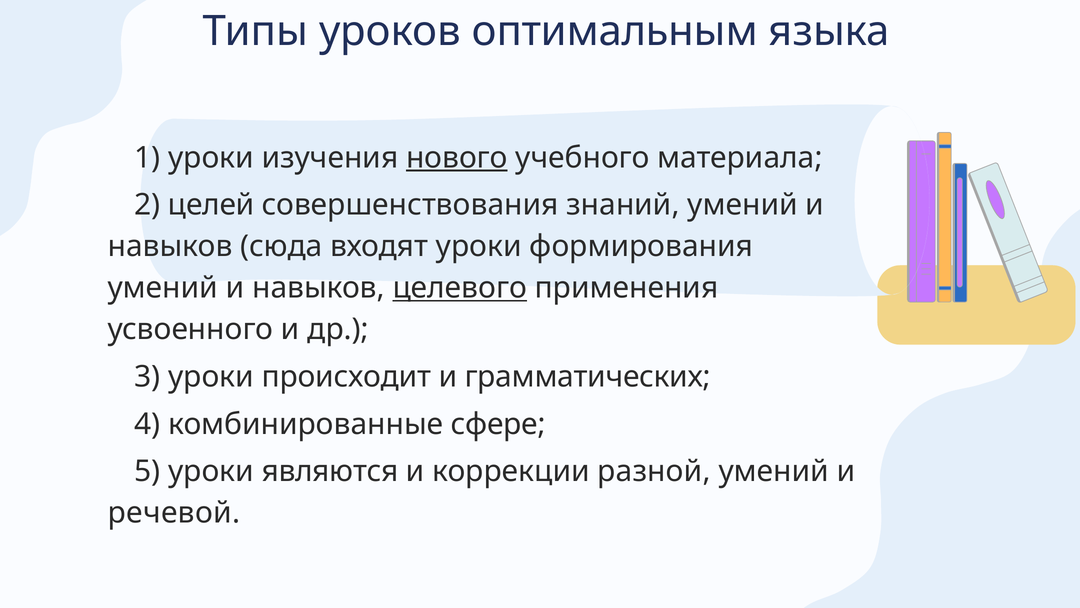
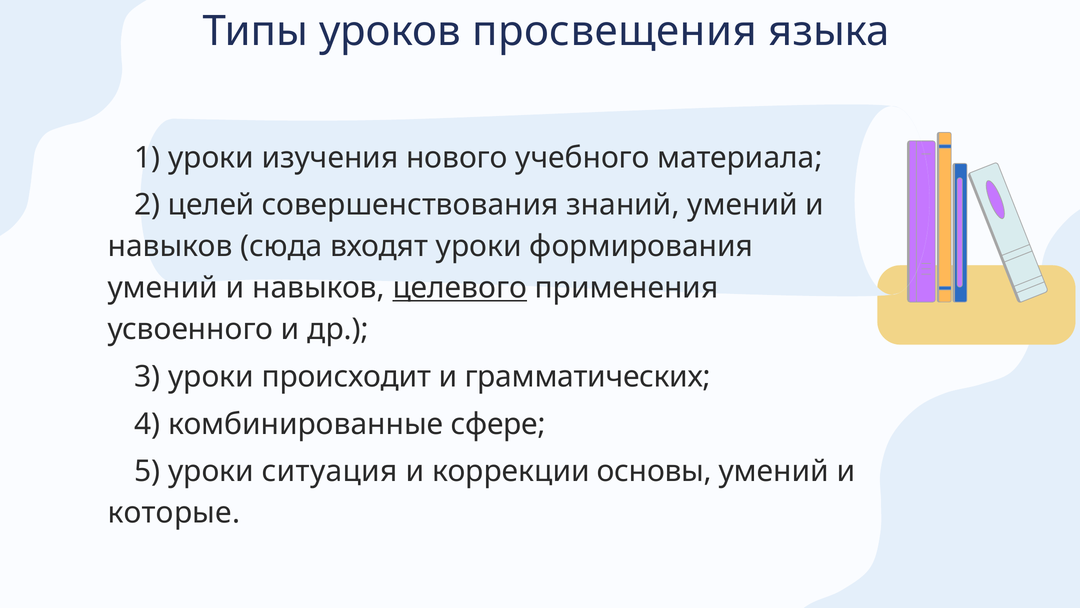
оптимальным: оптимальным -> просвещения (614, 32)
нового underline: present -> none (457, 158)
являются: являются -> ситуация (330, 471)
разной: разной -> основы (654, 471)
речевой: речевой -> которые (174, 512)
